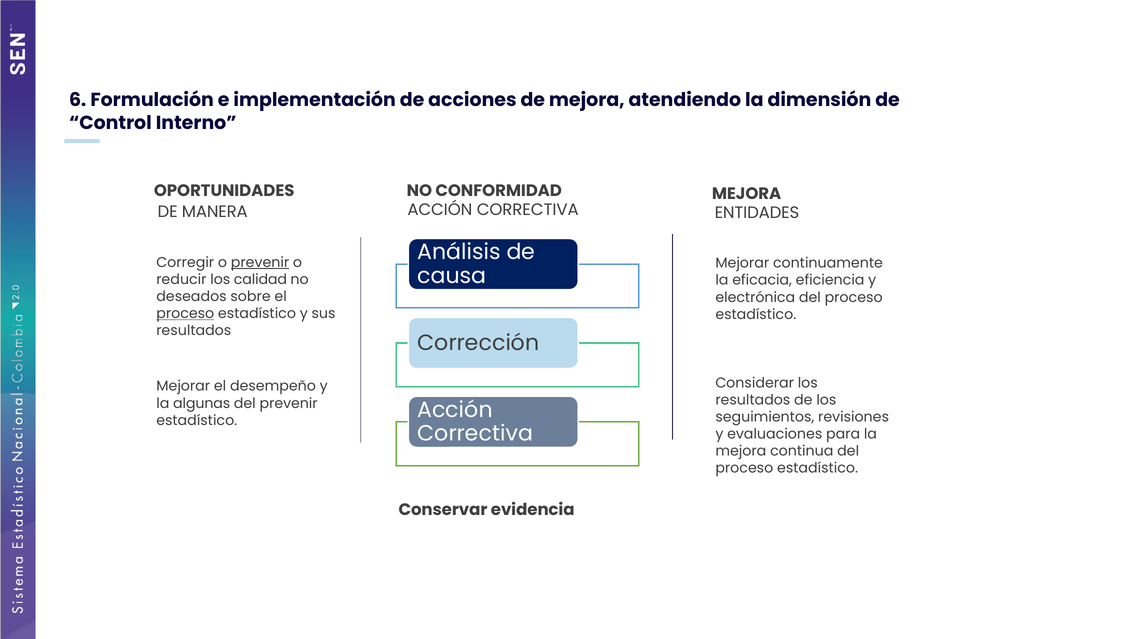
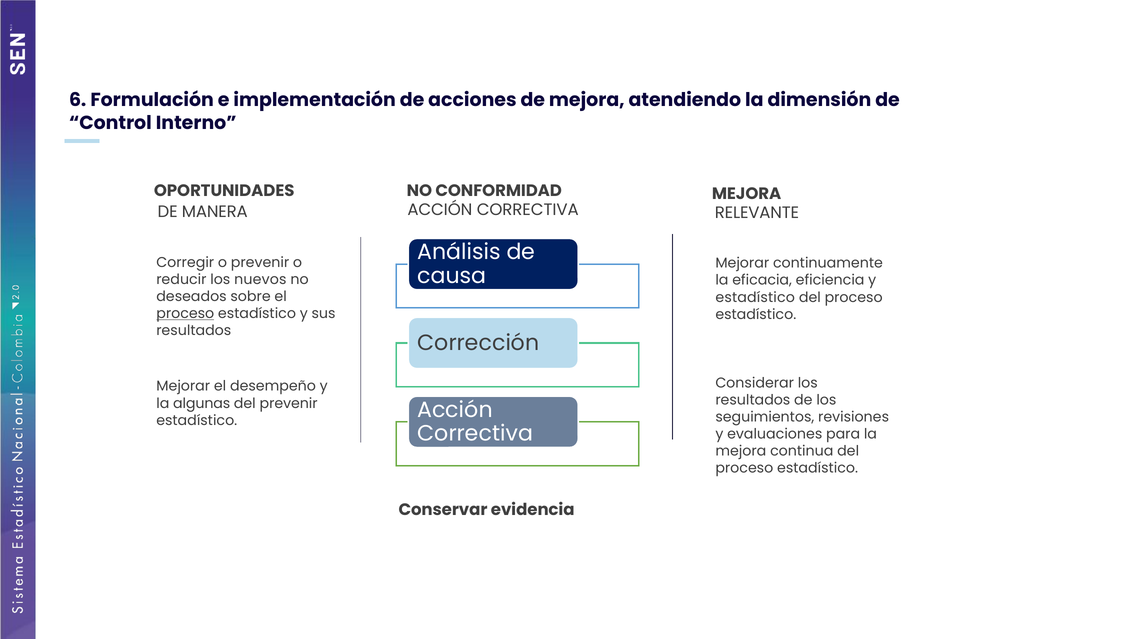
ENTIDADES: ENTIDADES -> RELEVANTE (757, 213)
prevenir underline: present -> none (260, 262)
calidad: calidad -> nuevos (260, 279)
electrónica: electrónica -> estadístico (755, 297)
